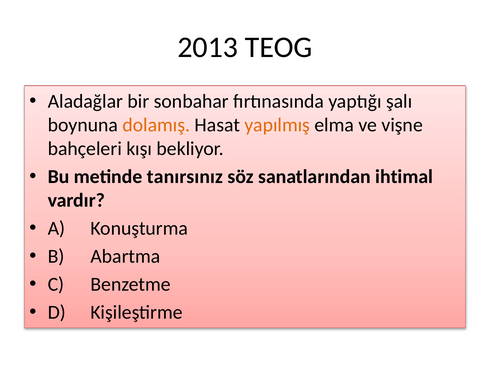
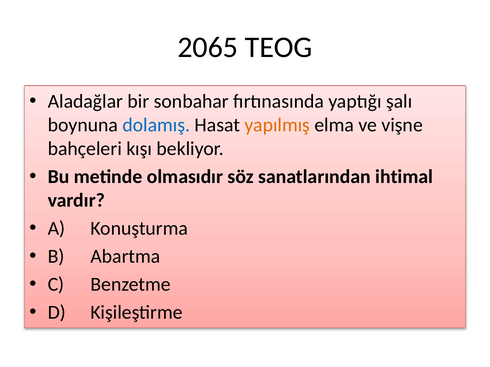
2013: 2013 -> 2065 (208, 47)
dolamış colour: orange -> blue (156, 125)
tanırsınız: tanırsınız -> olmasıdır (185, 177)
